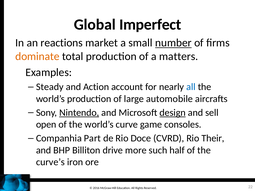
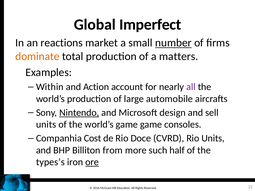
Steady: Steady -> Within (50, 87)
all colour: blue -> purple (191, 87)
design underline: present -> none (173, 113)
open: open -> units (46, 125)
world’s curve: curve -> game (127, 125)
Part: Part -> Cost (93, 138)
Rio Their: Their -> Units (213, 138)
drive: drive -> from (113, 150)
curve’s: curve’s -> types’s (50, 162)
ore underline: none -> present (92, 162)
